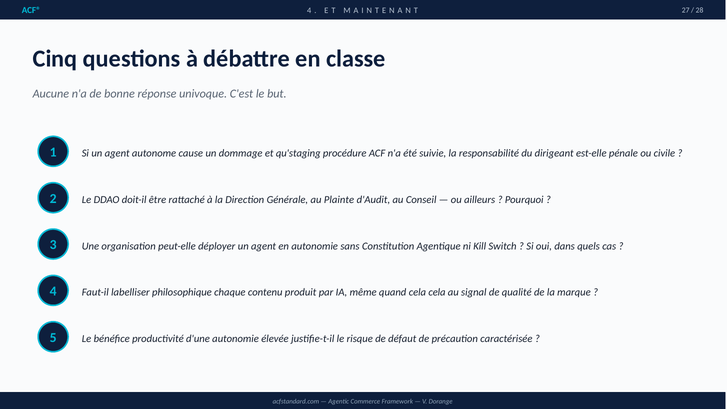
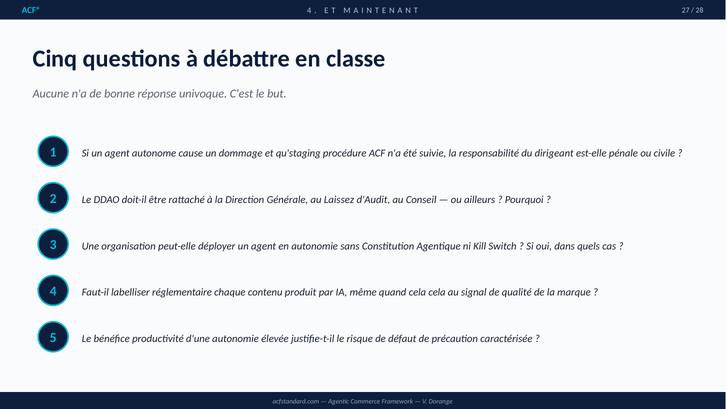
Plainte: Plainte -> Laissez (339, 200)
philosophique: philosophique -> réglementaire (182, 292)
